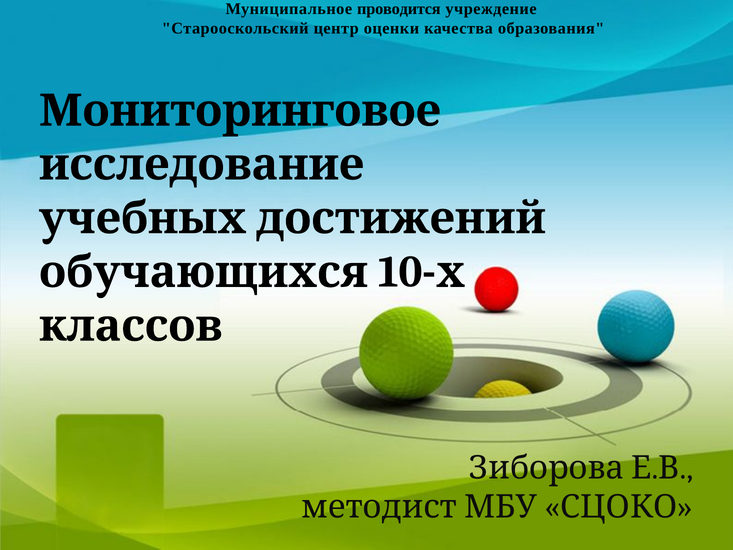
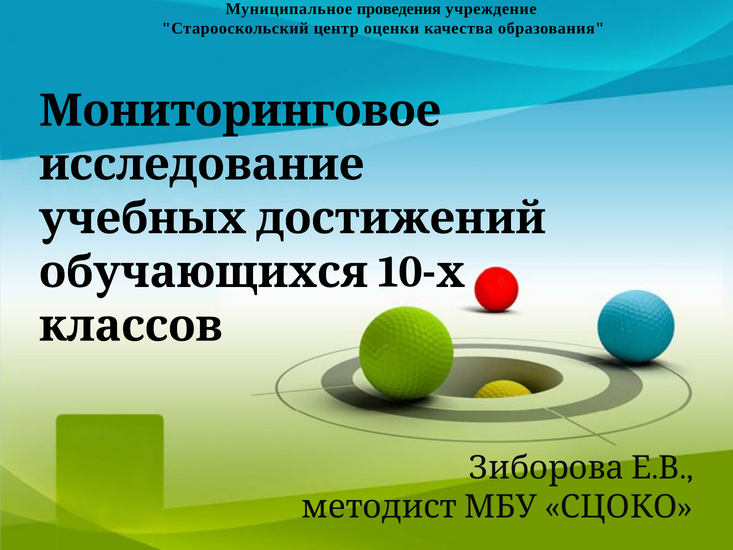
проводится: проводится -> проведения (399, 9)
